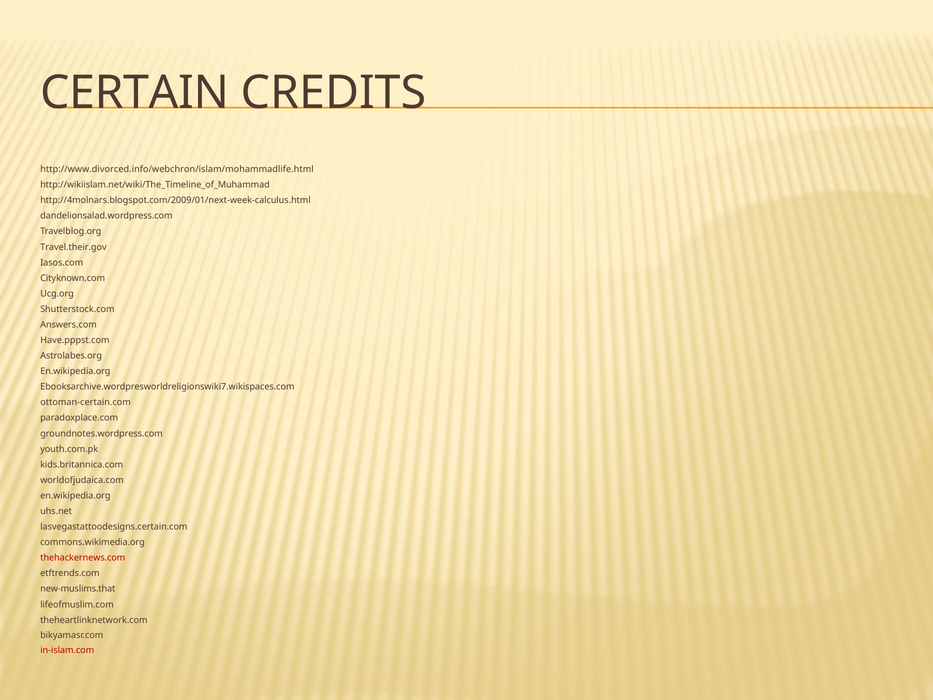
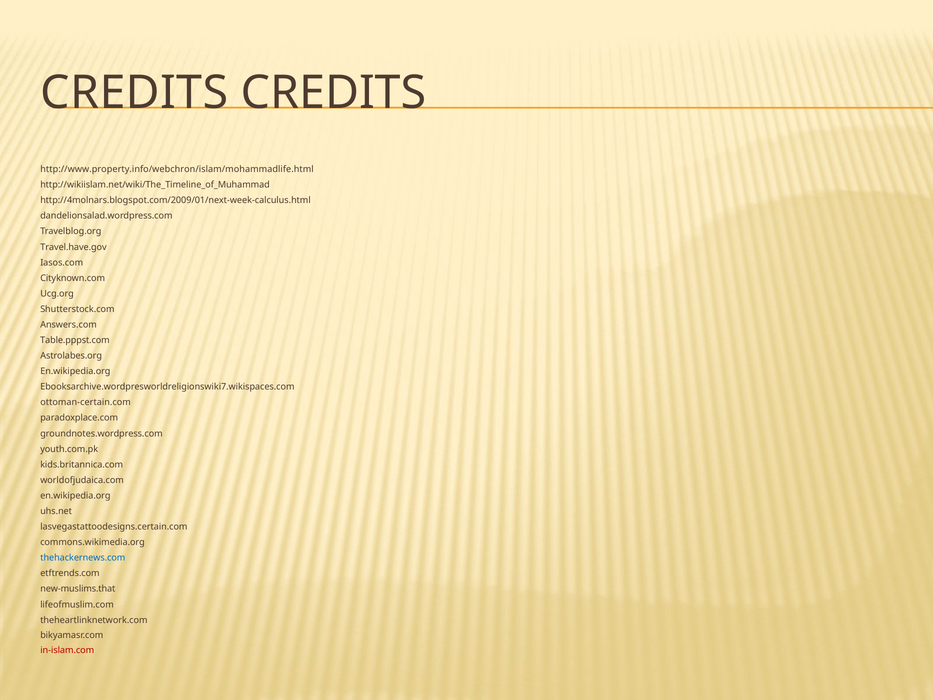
CERTAIN: CERTAIN -> CREDITS (134, 93)
http://www.divorced.info/webchron/islam/mohammadlife.html: http://www.divorced.info/webchron/islam/mohammadlife.html -> http://www.property.info/webchron/islam/mohammadlife.html (177, 169)
Travel.their.gov: Travel.their.gov -> Travel.have.gov (73, 247)
Have.pppst.com: Have.pppst.com -> Table.pppst.com (75, 340)
thehackernews.com colour: red -> blue (83, 558)
